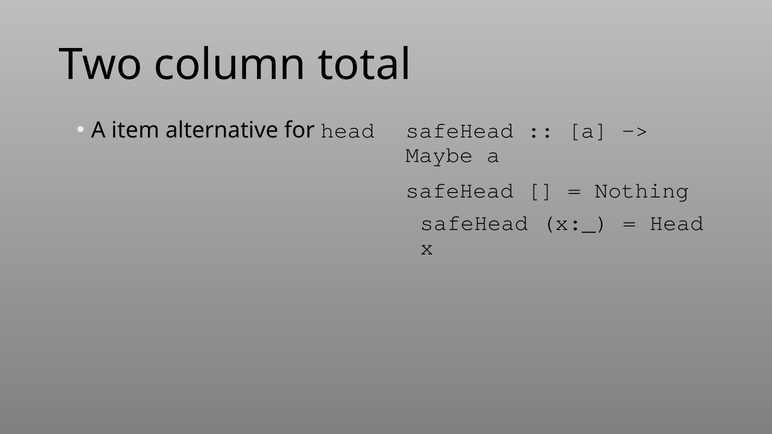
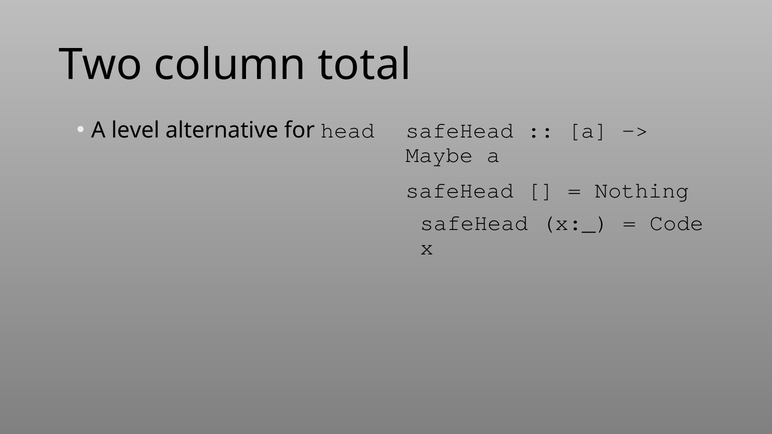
item: item -> level (135, 131)
Head: Head -> Code (677, 223)
